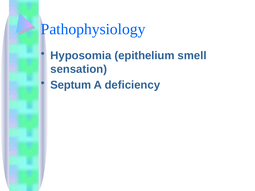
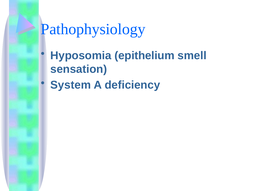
Septum: Septum -> System (71, 85)
